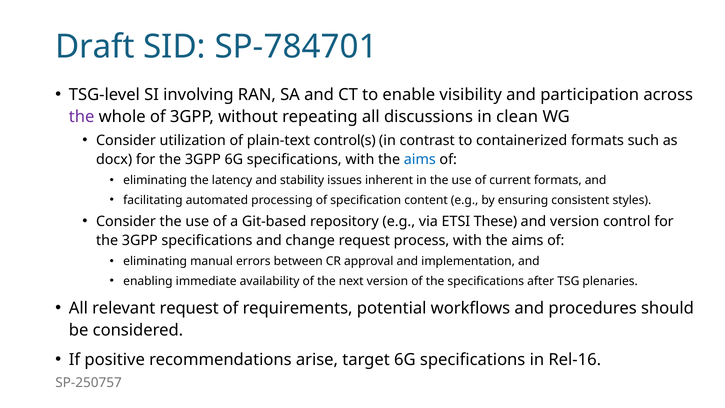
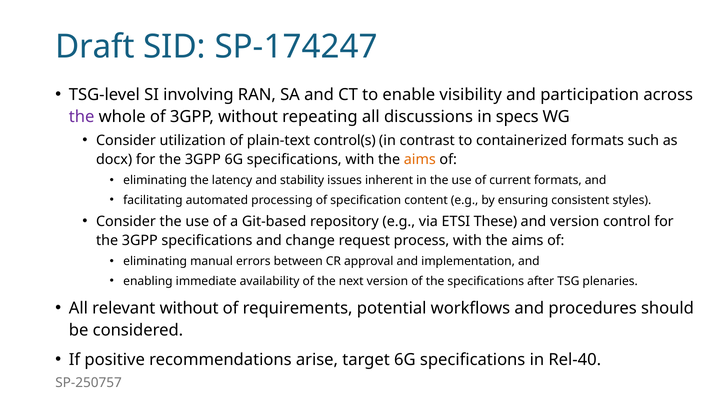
SP-784701: SP-784701 -> SP-174247 (296, 47)
clean: clean -> specs (517, 117)
aims colour: blue -> orange (420, 159)
relevant request: request -> without (189, 308)
Rel-16: Rel-16 -> Rel-40 (575, 359)
